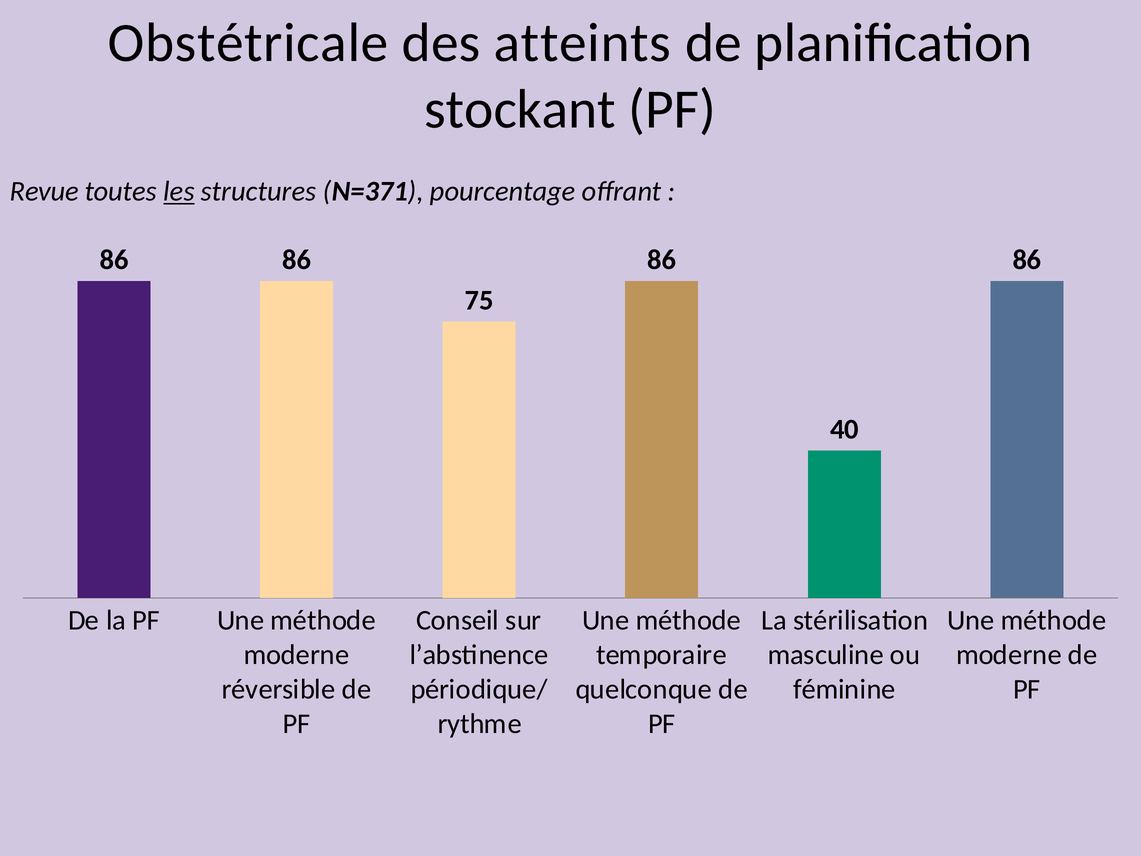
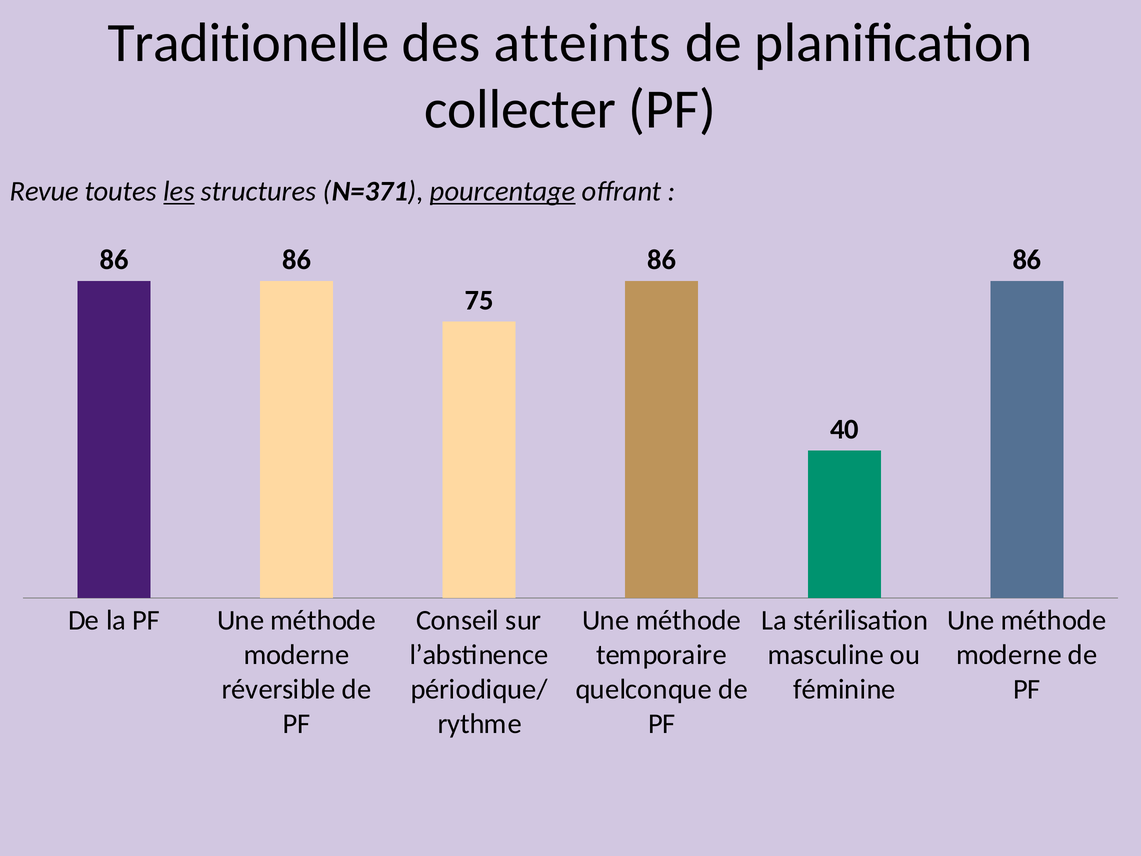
Obstétricale: Obstétricale -> Traditionelle (249, 43)
stockant: stockant -> collecter (520, 109)
pourcentage underline: none -> present (503, 191)
